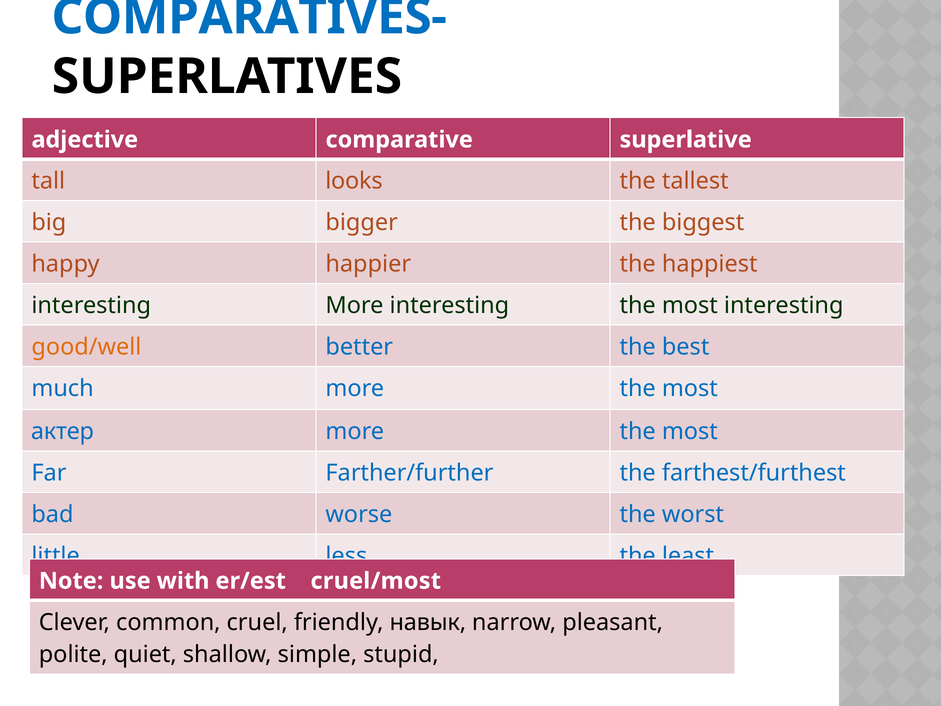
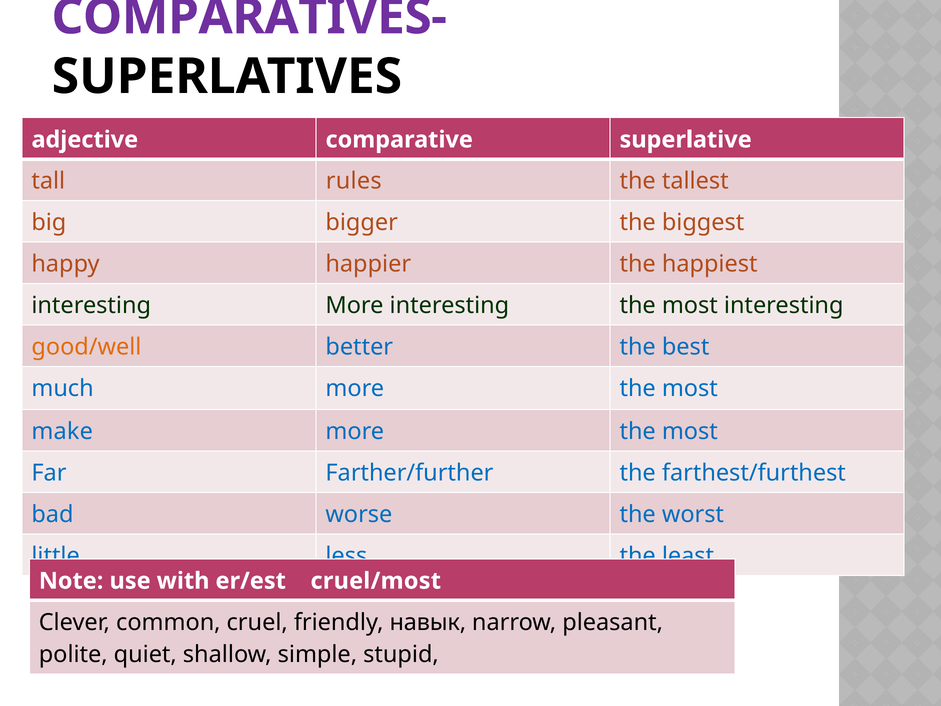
COMPARATIVES- colour: blue -> purple (249, 17)
looks: looks -> rules (354, 181)
актер: актер -> make (62, 431)
